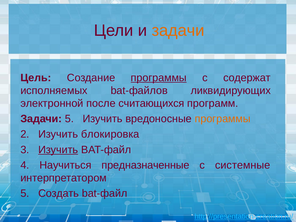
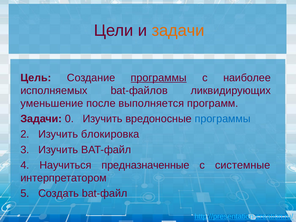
содержат: содержат -> наиболее (247, 78)
электронной: электронной -> уменьшение (52, 103)
считающихся: считающихся -> выполняется (151, 103)
Задачи 5: 5 -> 0 (69, 119)
программы colour: orange -> blue (223, 119)
Изучить underline: present -> none (58, 150)
